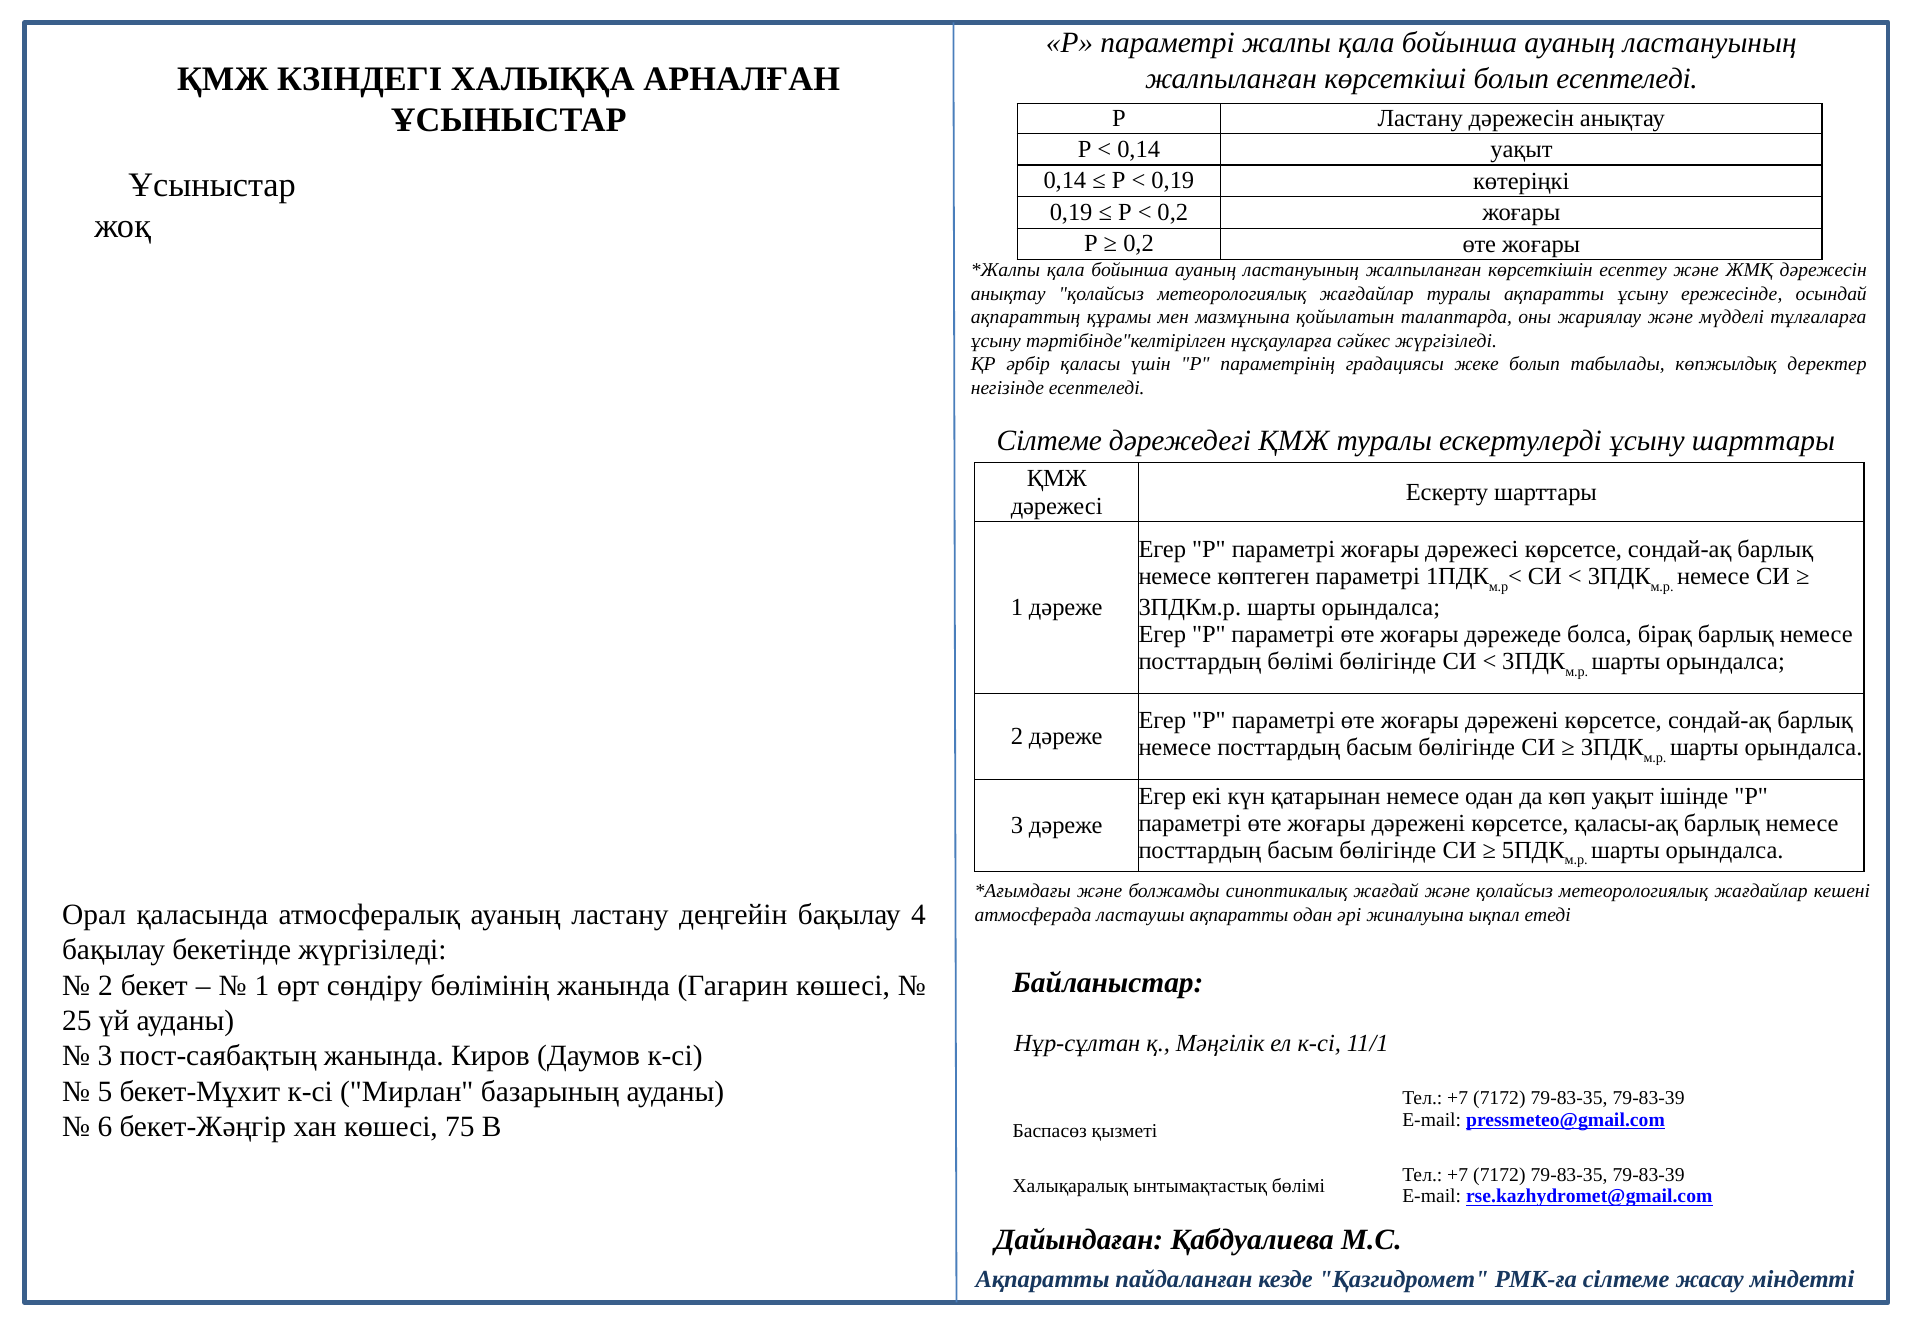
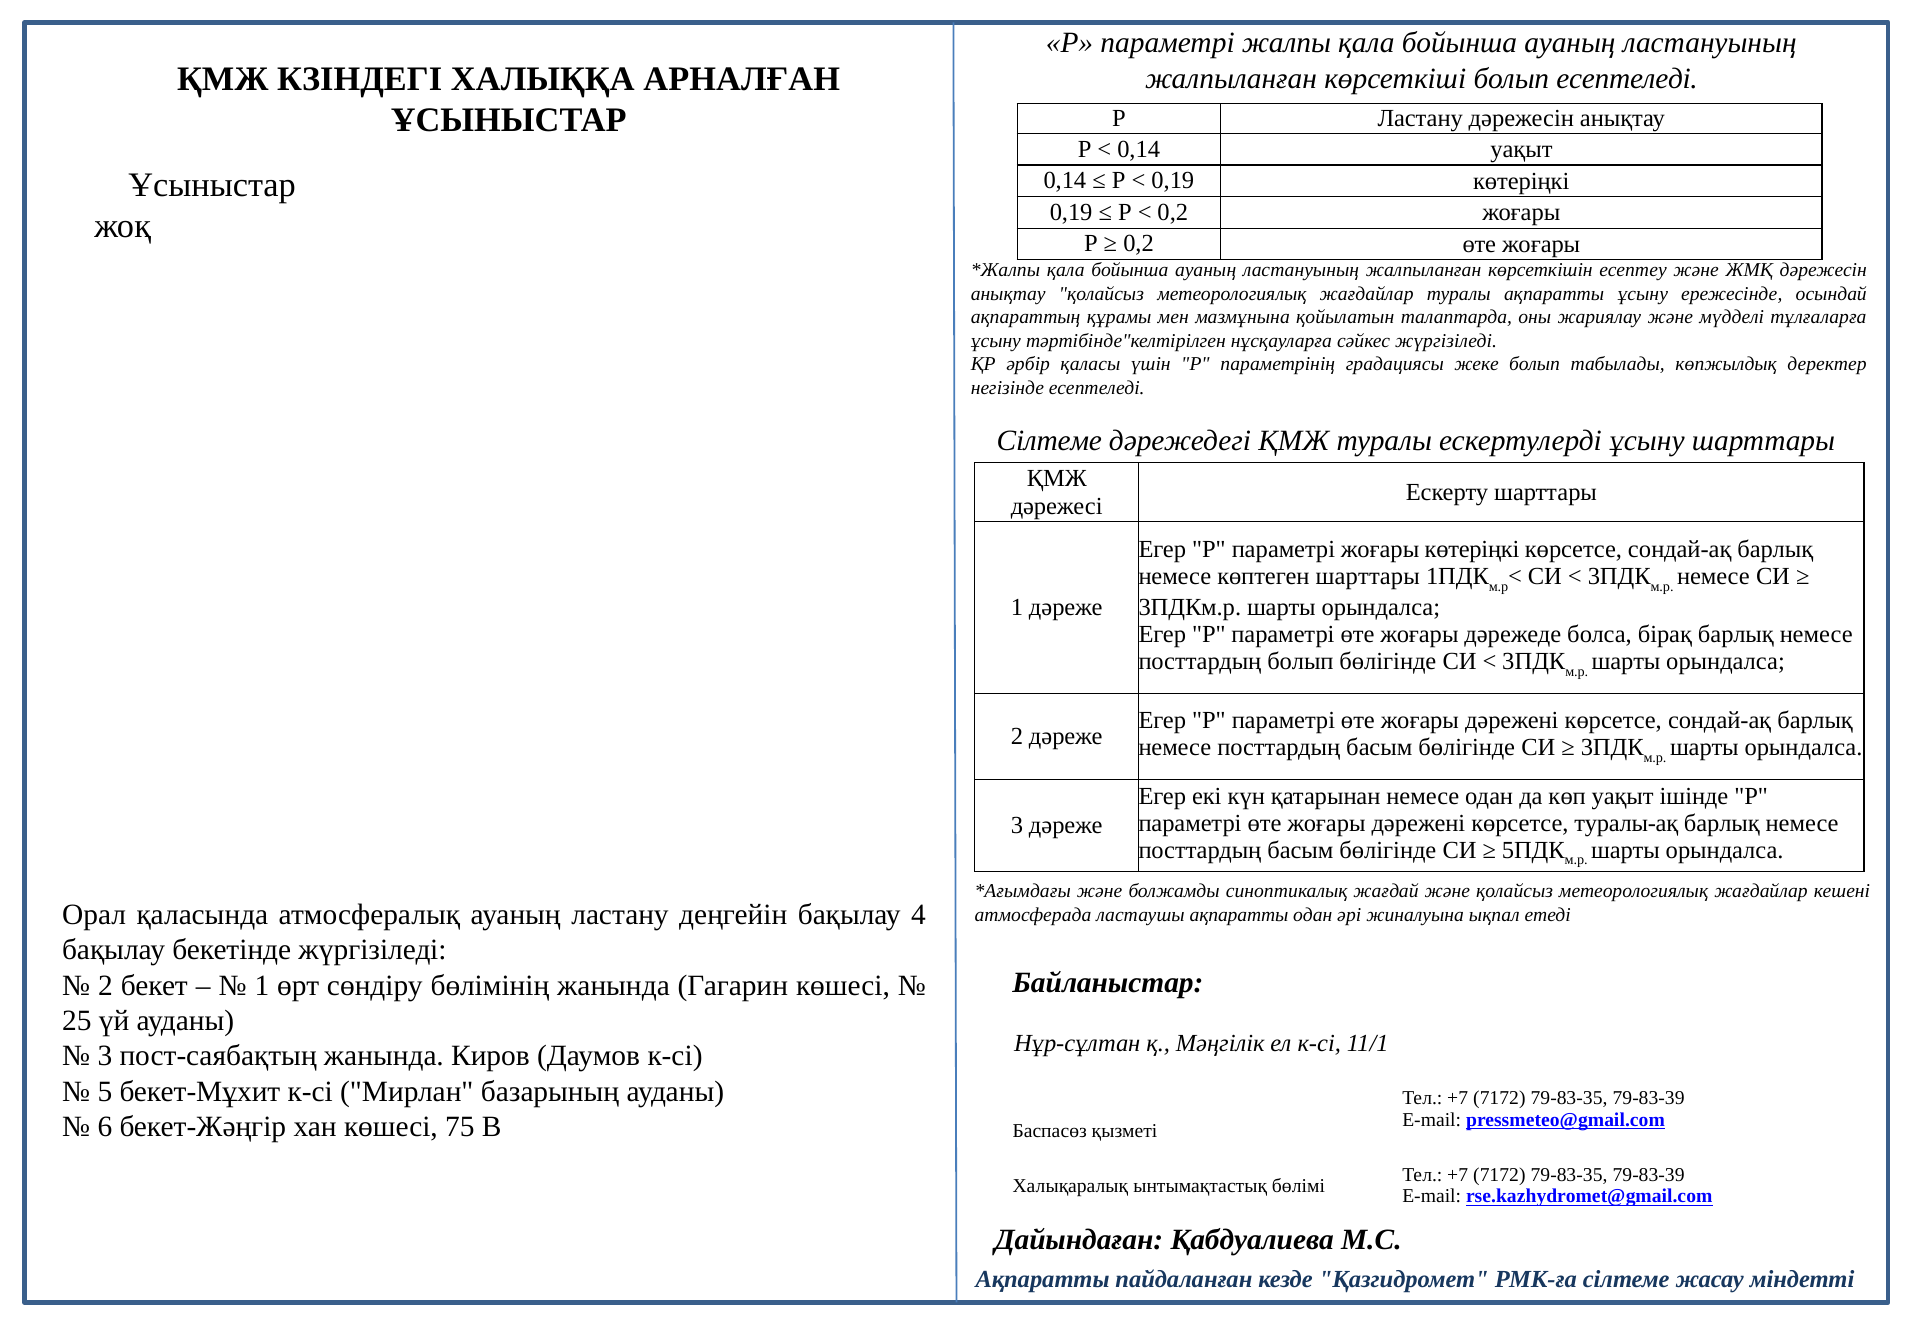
жоғары дәрежесі: дәрежесі -> көтеріңкі (1472, 549)
көптеген параметрі: параметрі -> шарттары (1368, 576)
посттардың бөлімі: бөлімі -> болып (1300, 661)
қаласы-ақ: қаласы-ақ -> туралы-ақ (1626, 823)
